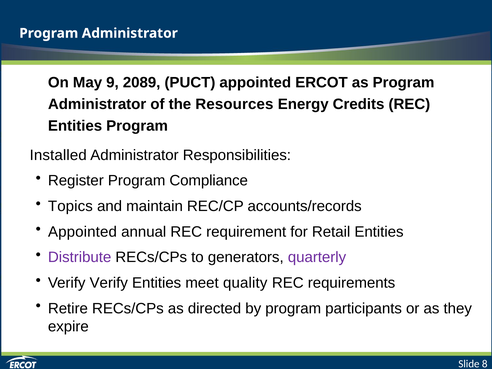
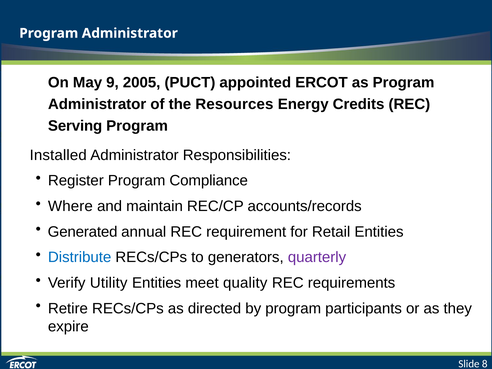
2089: 2089 -> 2005 (142, 83)
Entities: Entities -> Serving (75, 126)
Topics: Topics -> Where (70, 206)
Appointed: Appointed -> Generated (83, 232)
Distribute colour: purple -> blue (80, 257)
Verify Verify: Verify -> Utility (109, 283)
